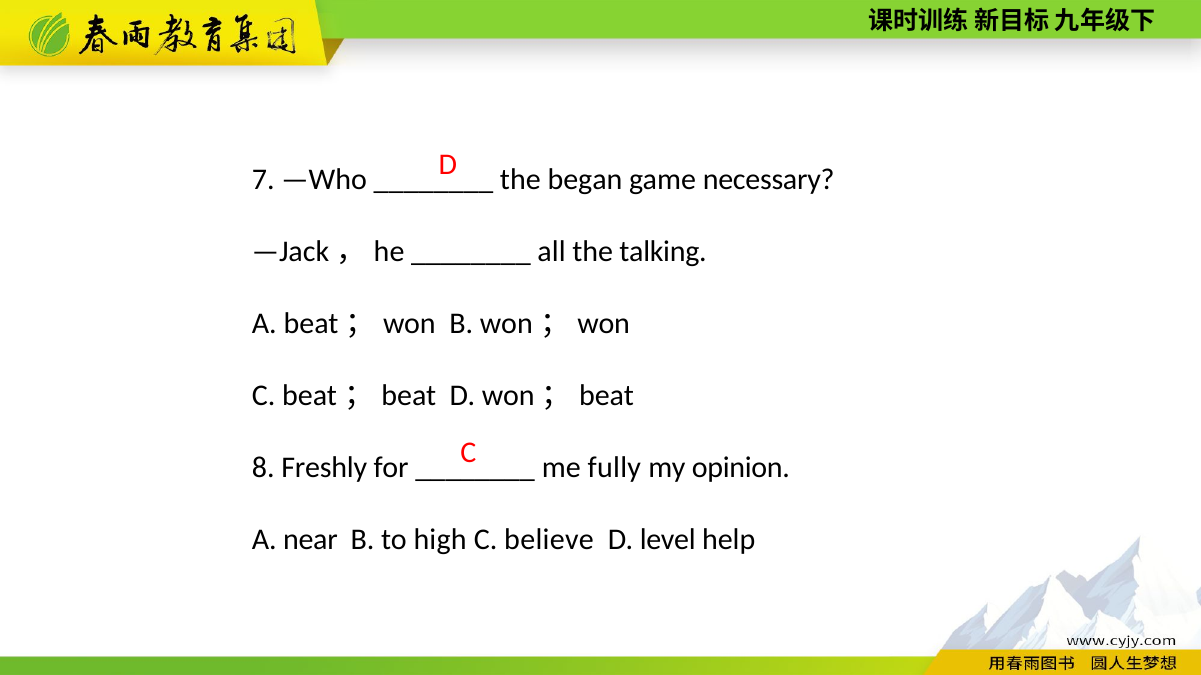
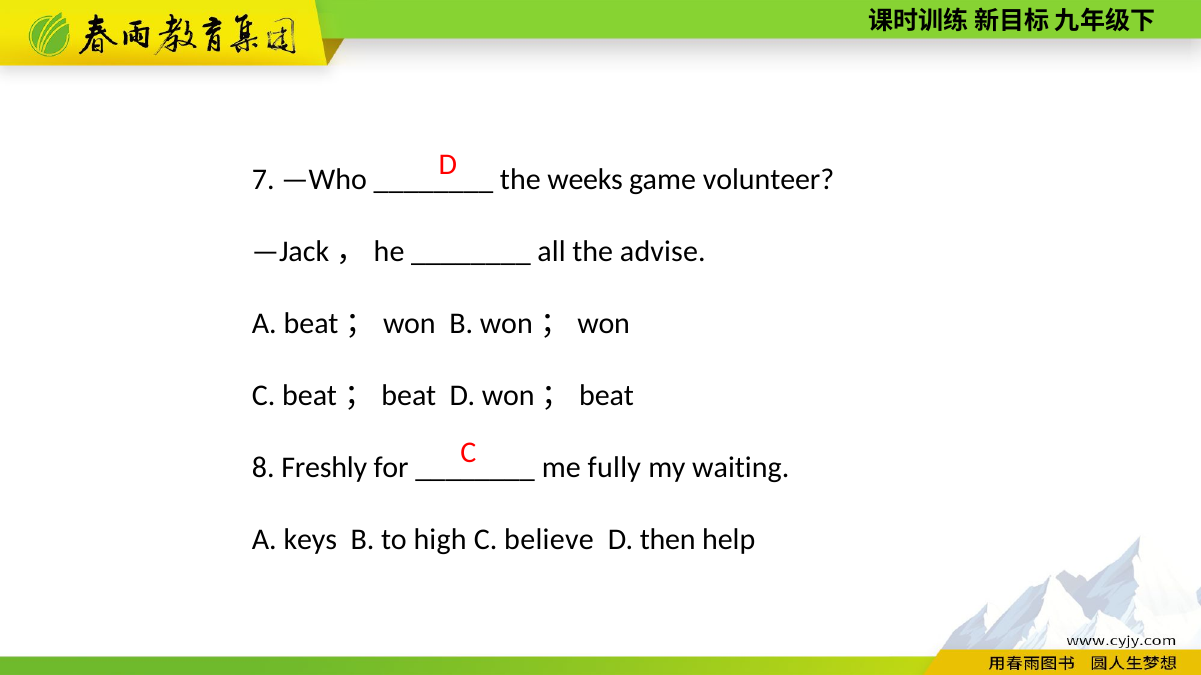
began: began -> weeks (585, 179)
necessary: necessary -> volunteer (769, 179)
talking: talking -> advise (663, 251)
opinion: opinion -> waiting (741, 468)
near: near -> keys (310, 540)
level: level -> then (668, 540)
